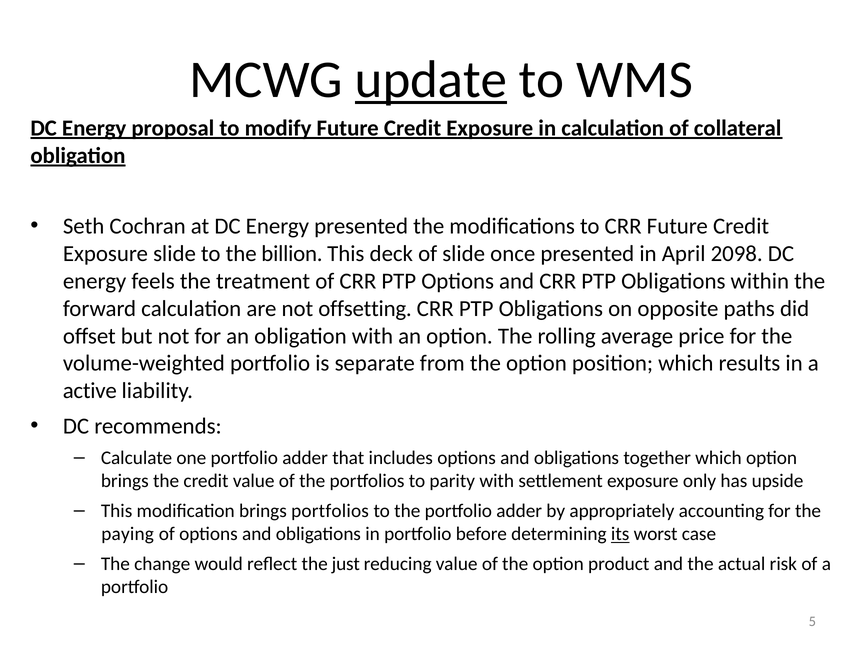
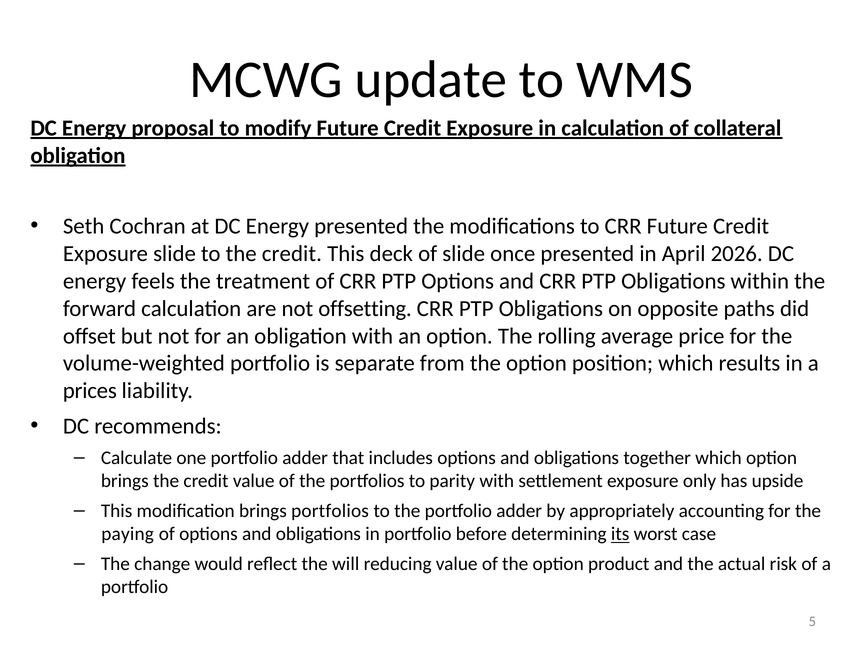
update underline: present -> none (431, 80)
to the billion: billion -> credit (292, 254)
2098: 2098 -> 2026 (737, 254)
active: active -> prices (90, 391)
just: just -> will (346, 564)
